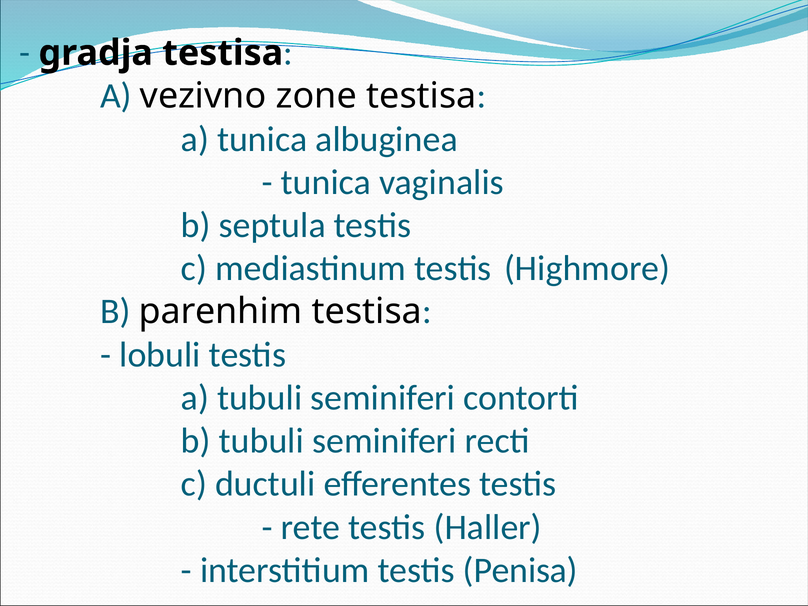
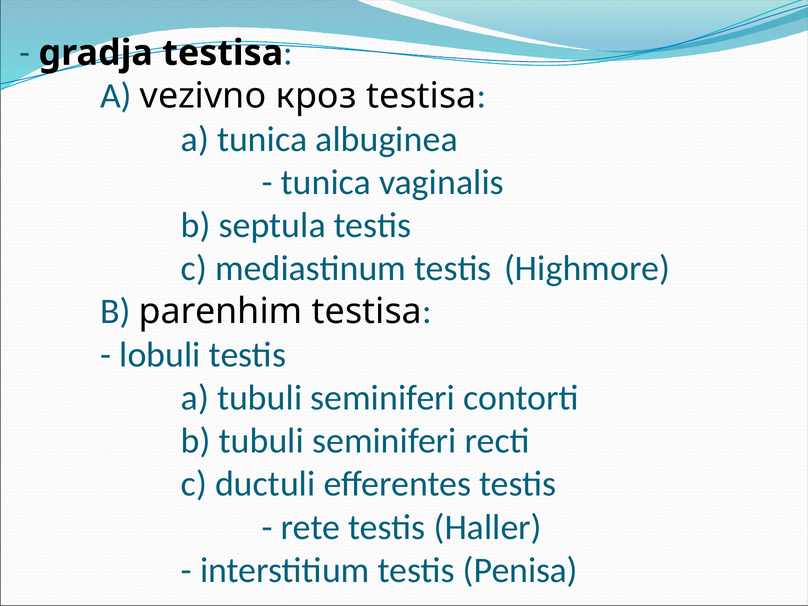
zone: zone -> кроз (316, 96)
